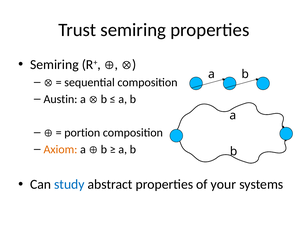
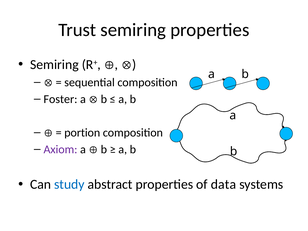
Austin: Austin -> Foster (60, 99)
Axiom colour: orange -> purple (60, 149)
your: your -> data (223, 184)
